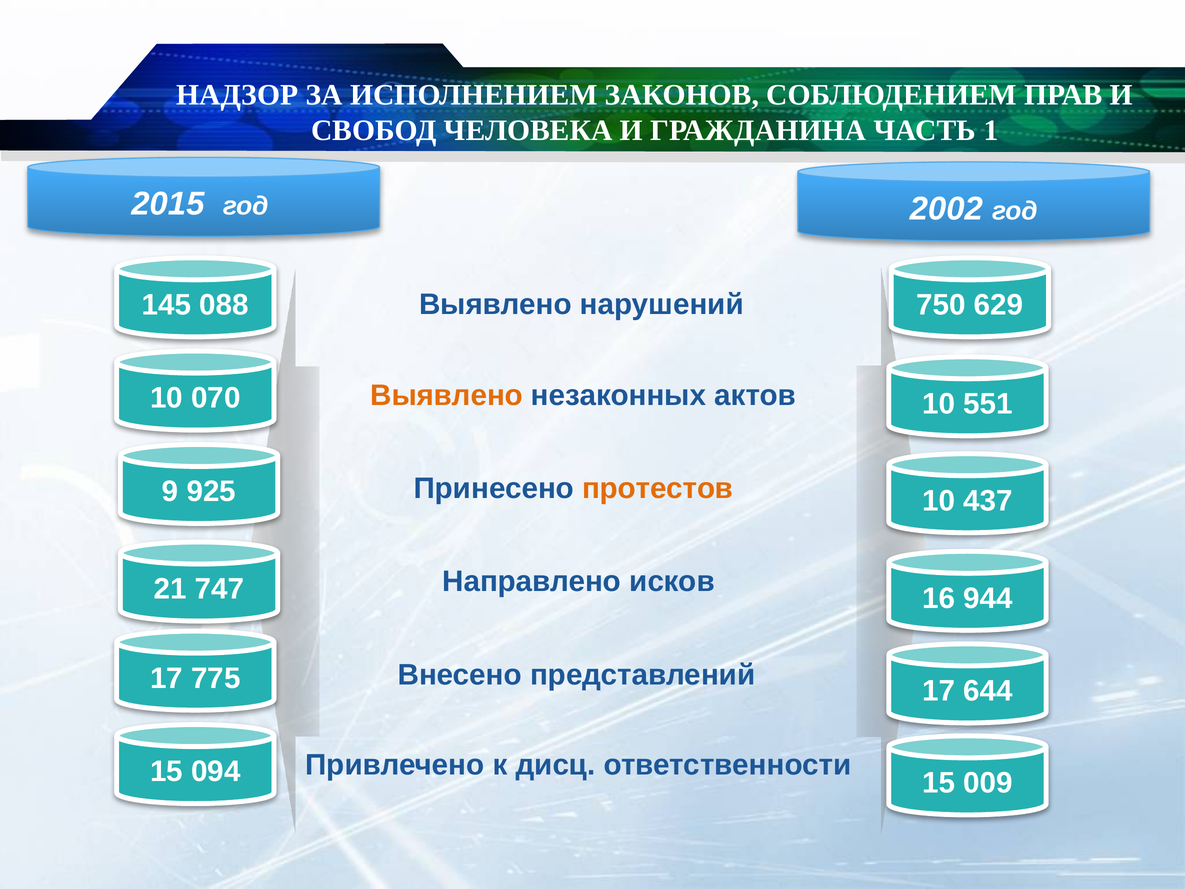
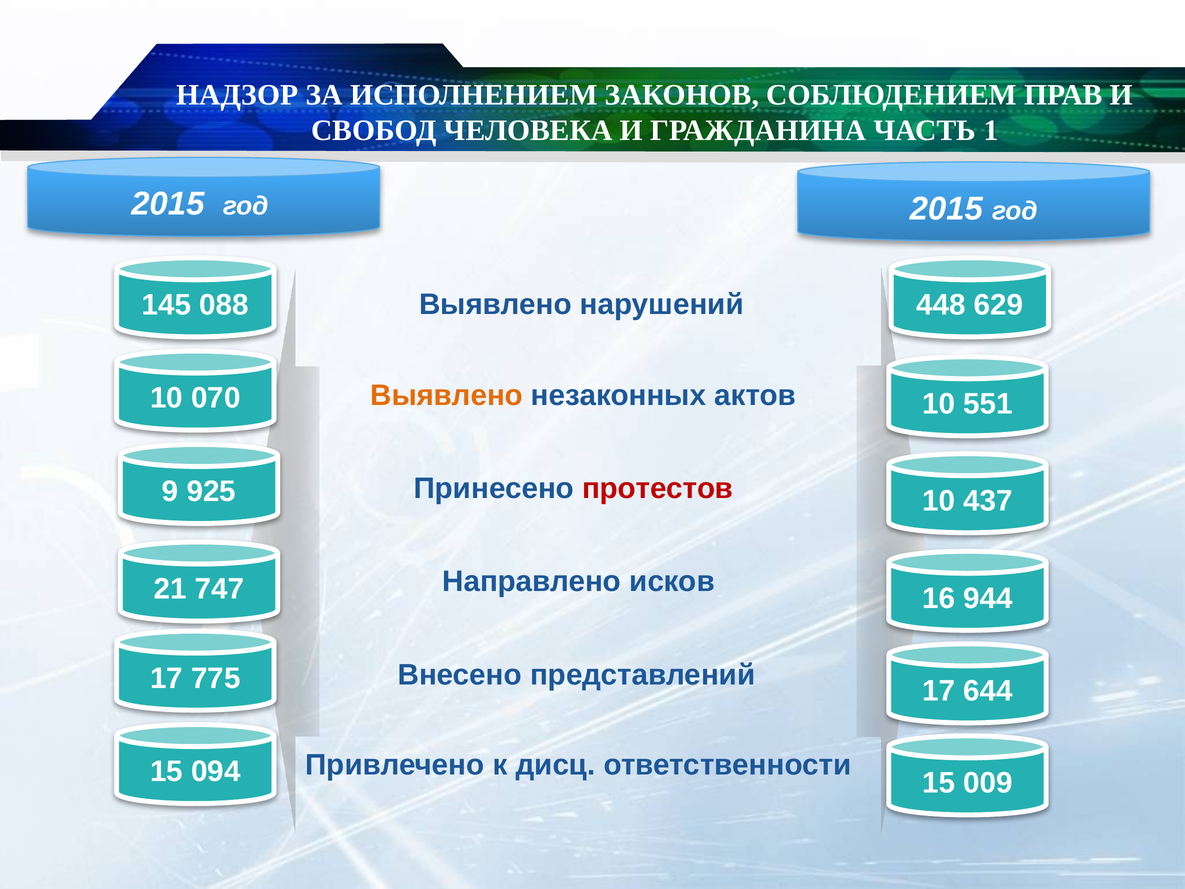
2002: 2002 -> 2015 (946, 209)
750: 750 -> 448 (941, 305)
протестов colour: orange -> red (658, 488)
